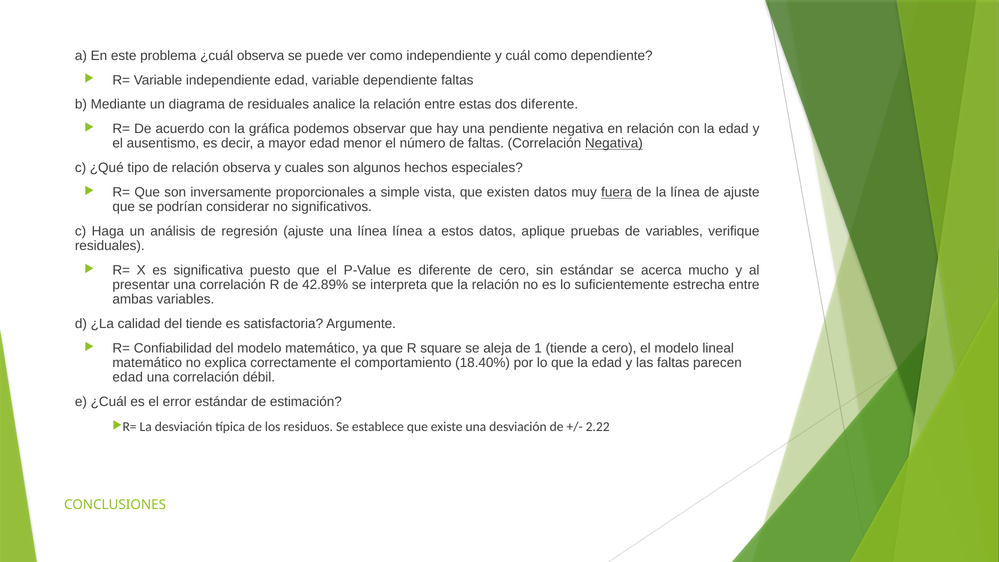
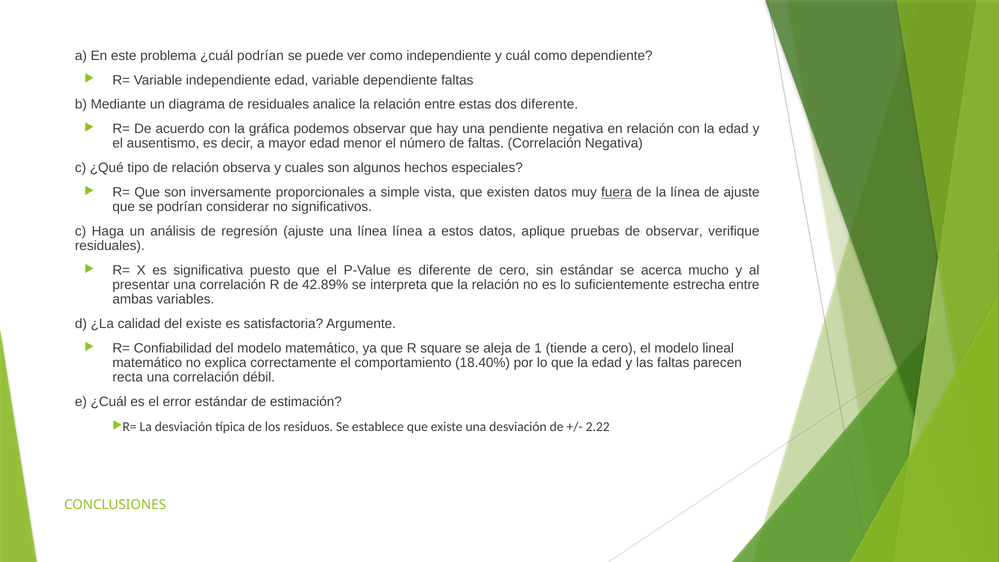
¿cuál observa: observa -> podrían (260, 56)
Negativa underline: present -> none (614, 143)
de variables: variables -> observar (674, 231)
del tiende: tiende -> existe (204, 324)
edad: edad -> recta (128, 377)
